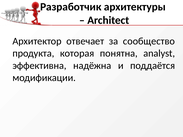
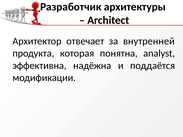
сообщество: сообщество -> внутренней (149, 41)
